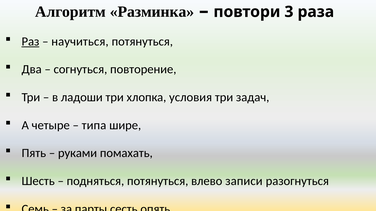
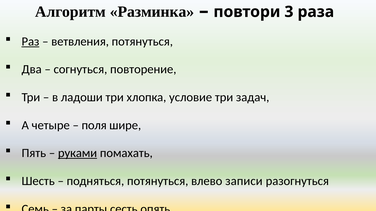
научиться: научиться -> ветвления (80, 42)
условия: условия -> условие (191, 97)
типа: типа -> поля (94, 125)
руками underline: none -> present (78, 153)
